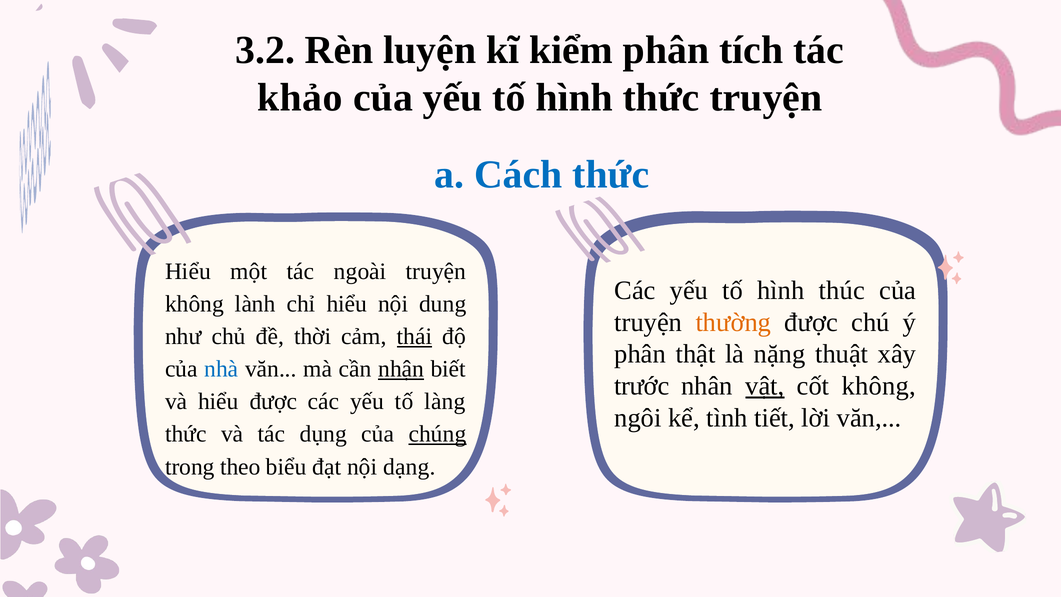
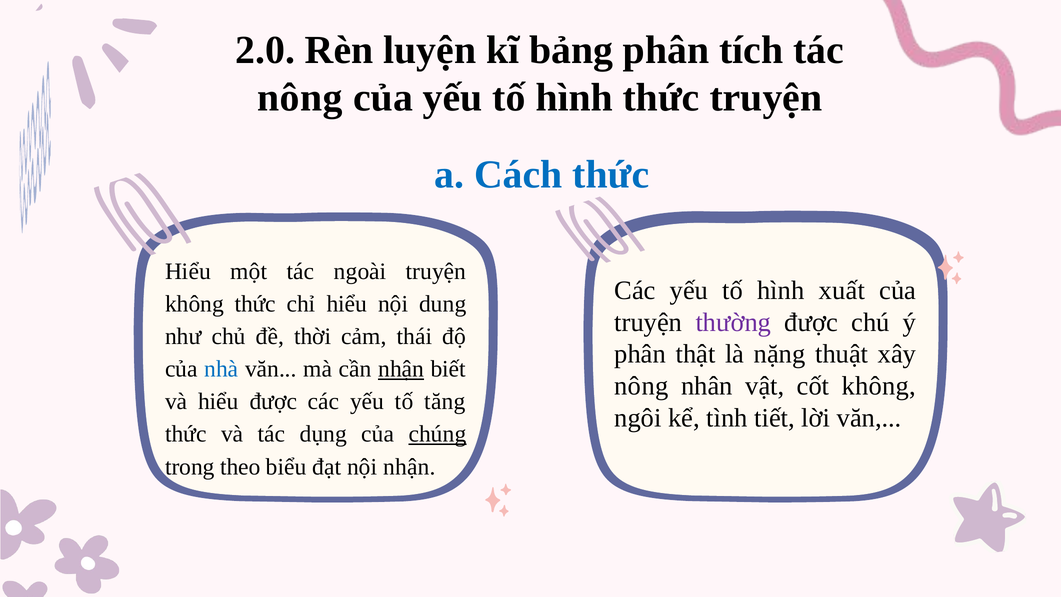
3.2: 3.2 -> 2.0 (265, 50)
kiểm: kiểm -> bảng (571, 50)
khảo: khảo -> nông (300, 98)
thúc: thúc -> xuất (842, 290)
không lành: lành -> thức (255, 304)
thường colour: orange -> purple (733, 322)
thái underline: present -> none (415, 336)
trước: trước -> nông (641, 386)
vật underline: present -> none (765, 386)
làng: làng -> tăng (445, 401)
nội dạng: dạng -> nhận (409, 467)
